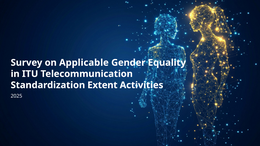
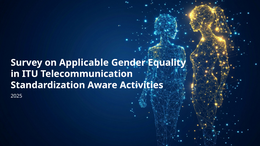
Extent: Extent -> Aware (102, 85)
